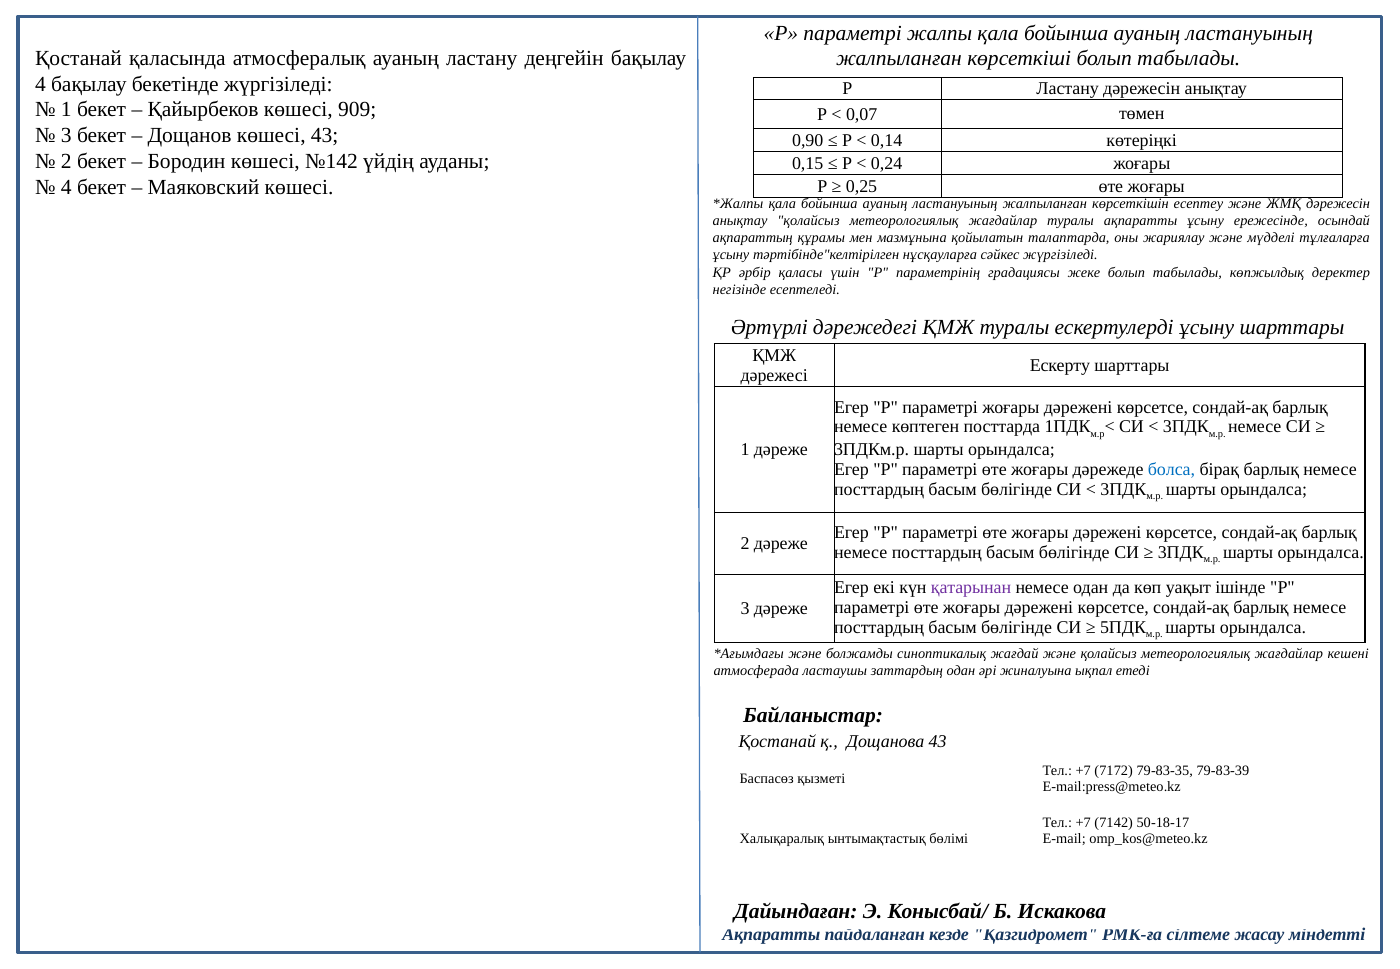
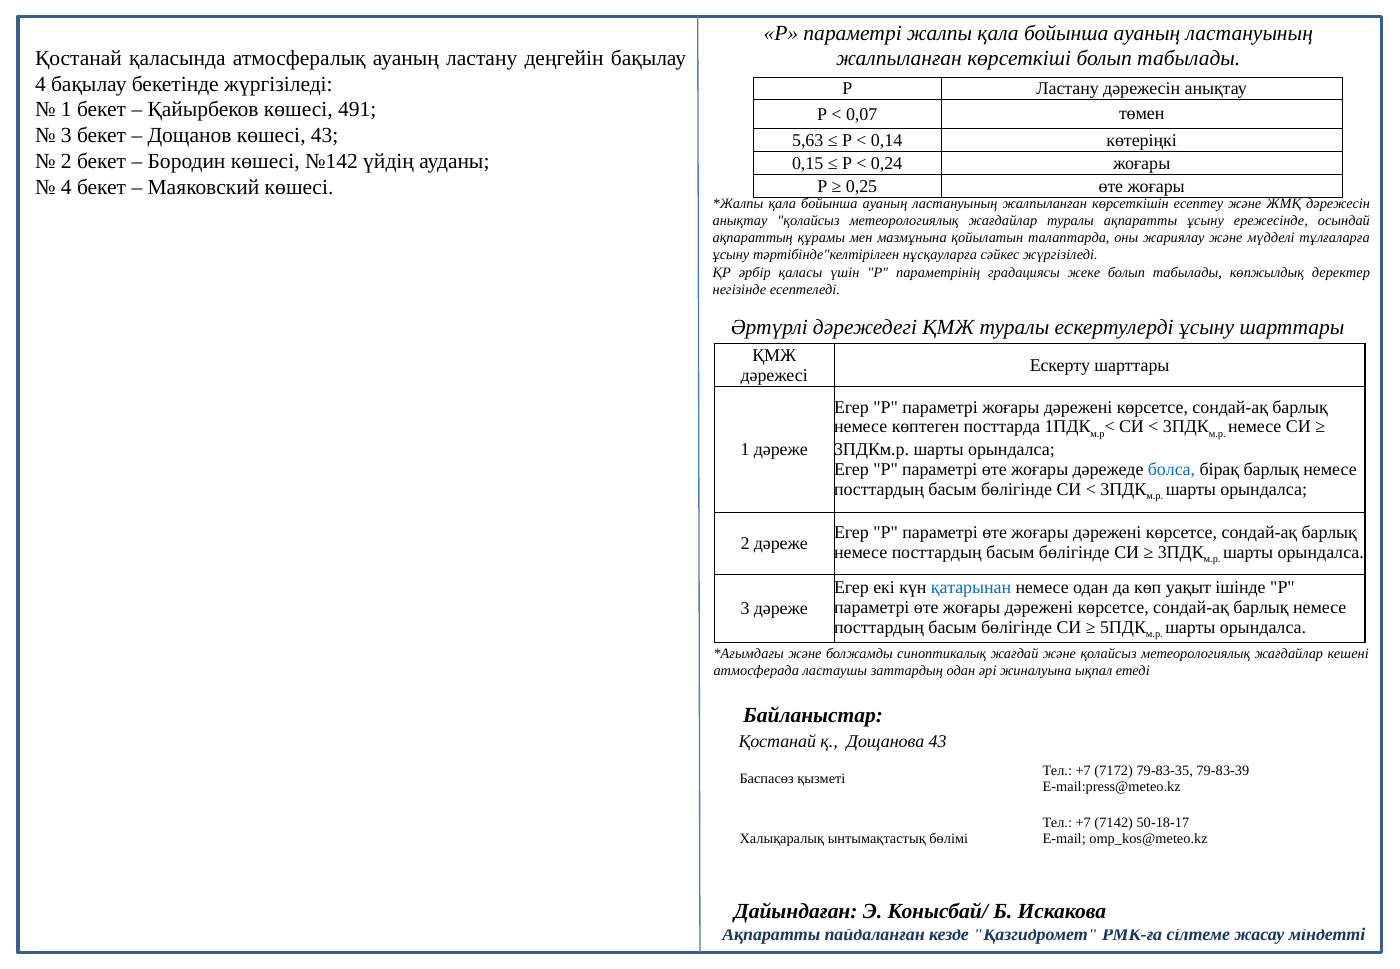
909: 909 -> 491 (357, 110)
0,90: 0,90 -> 5,63 (808, 141)
қатарынан colour: purple -> blue (971, 588)
